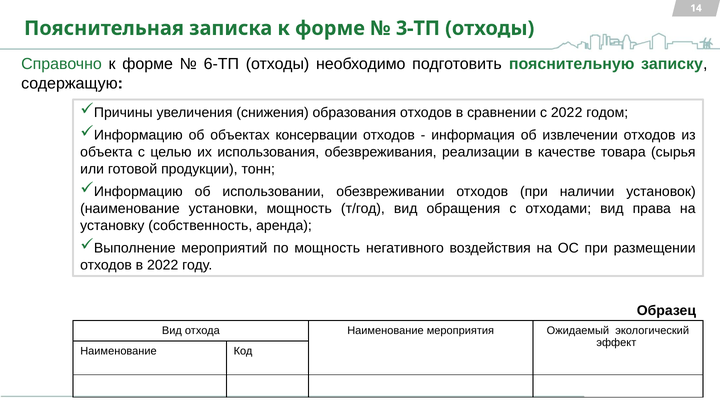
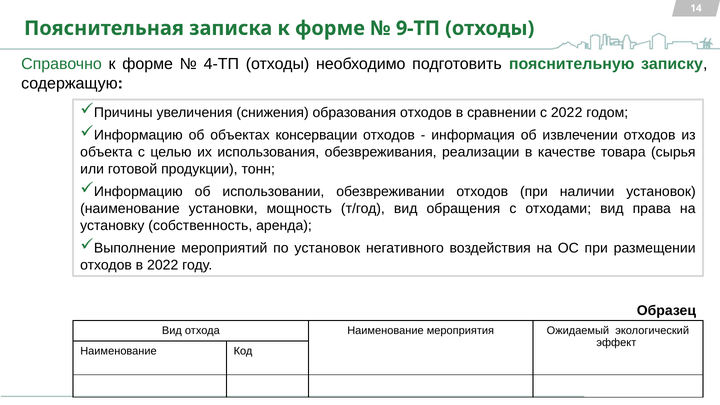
3-ТП: 3-ТП -> 9-ТП (418, 28)
6-ТП: 6-ТП -> 4-ТП (221, 64)
по мощность: мощность -> установок (327, 248)
